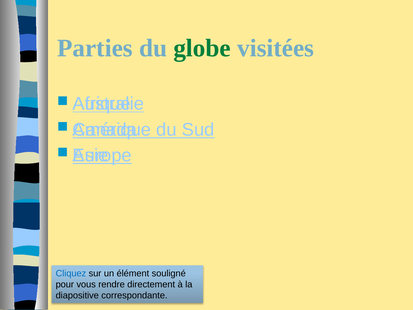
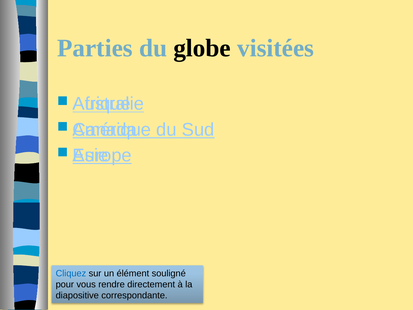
globe colour: green -> black (202, 48)
